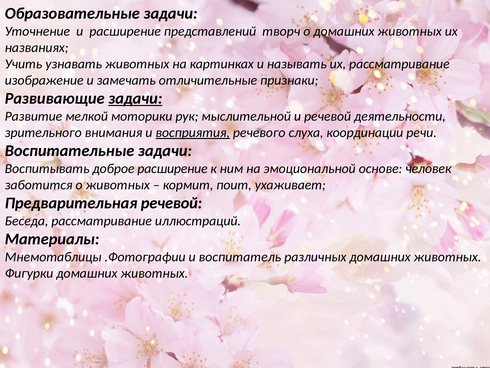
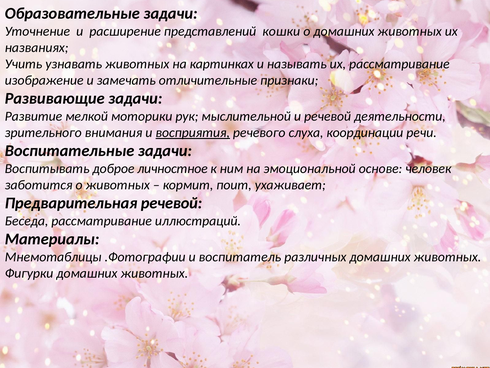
творч: творч -> кошки (281, 31)
задачи underline: present -> none (135, 98)
доброе расширение: расширение -> личностное (172, 168)
